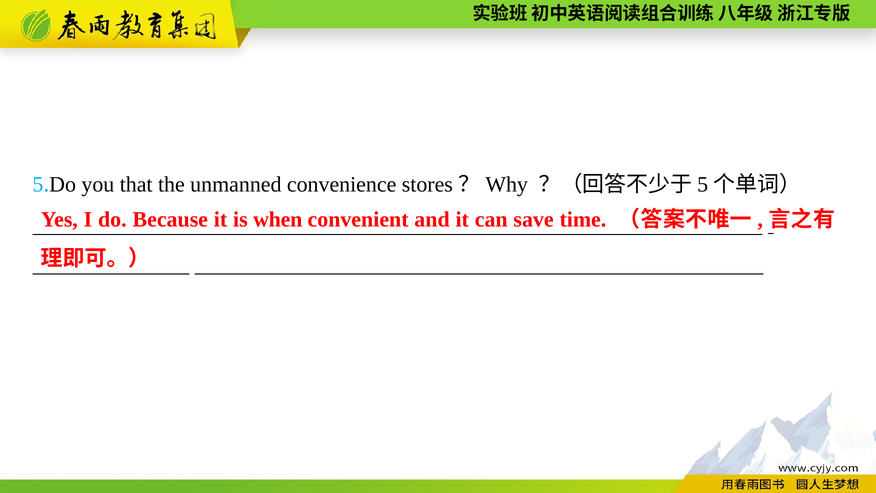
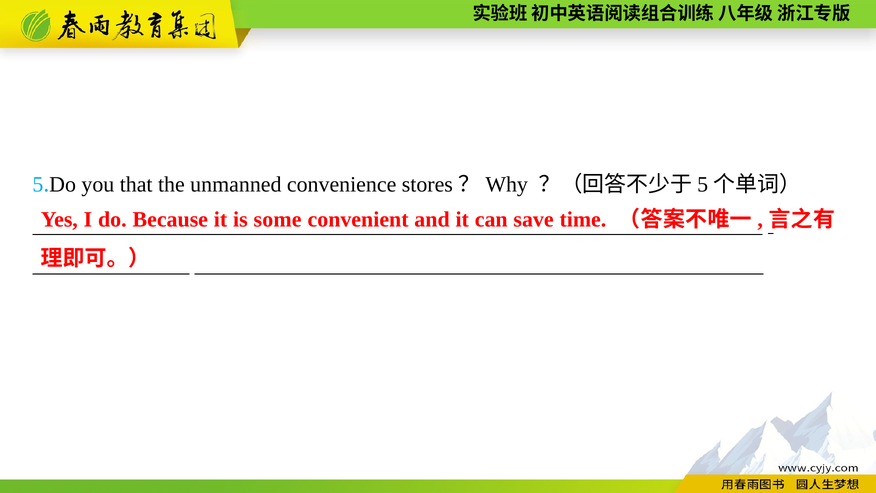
when: when -> some (278, 219)
